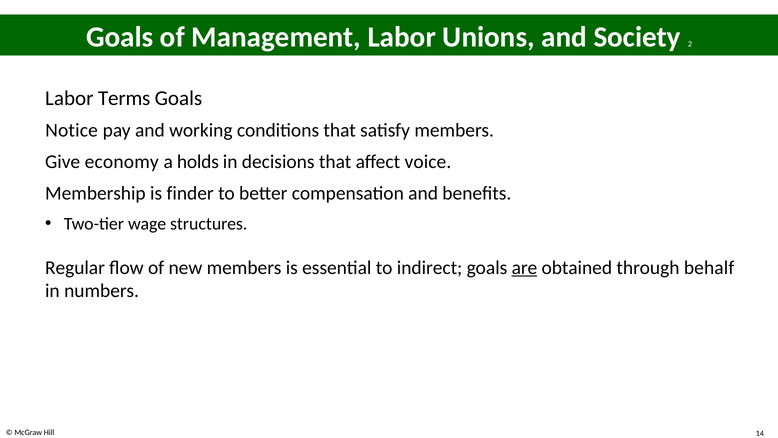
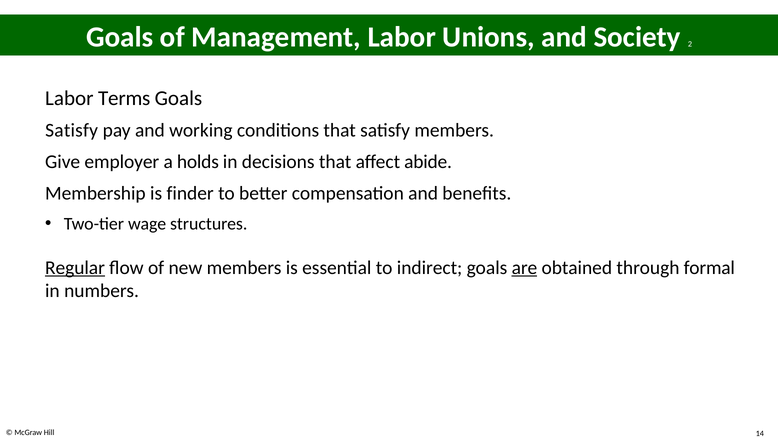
Notice: Notice -> Satisfy (72, 130)
economy: economy -> employer (122, 162)
voice: voice -> abide (428, 162)
Regular underline: none -> present (75, 267)
behalf: behalf -> formal (709, 267)
